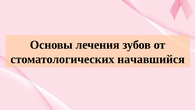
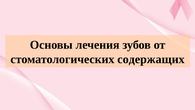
начавшийся: начавшийся -> содержащих (151, 59)
